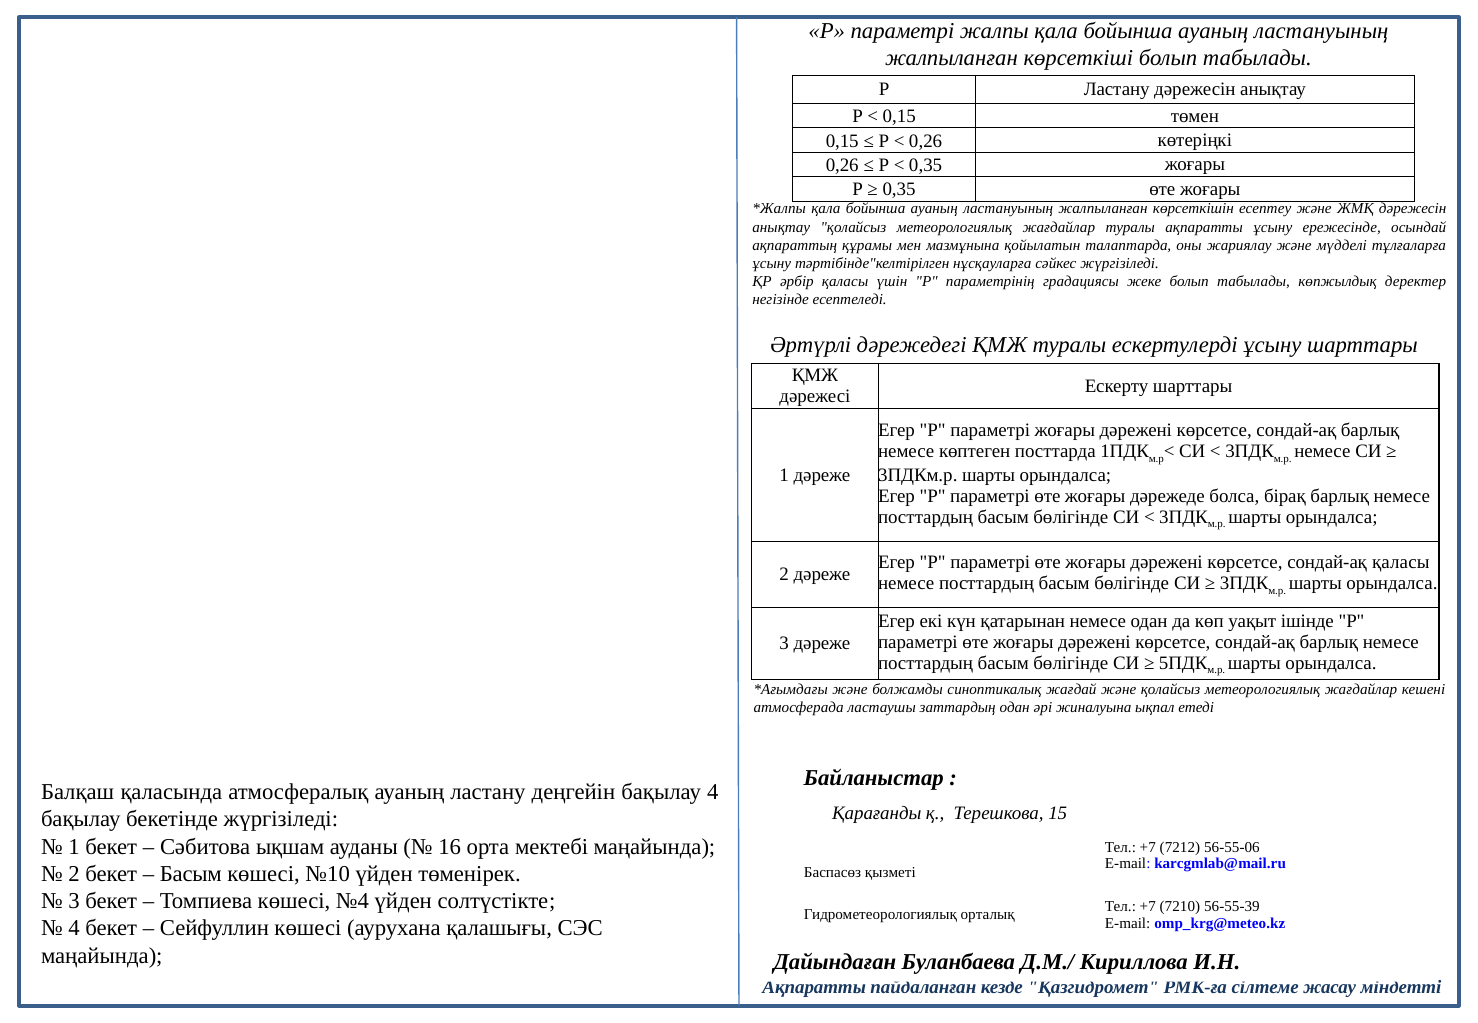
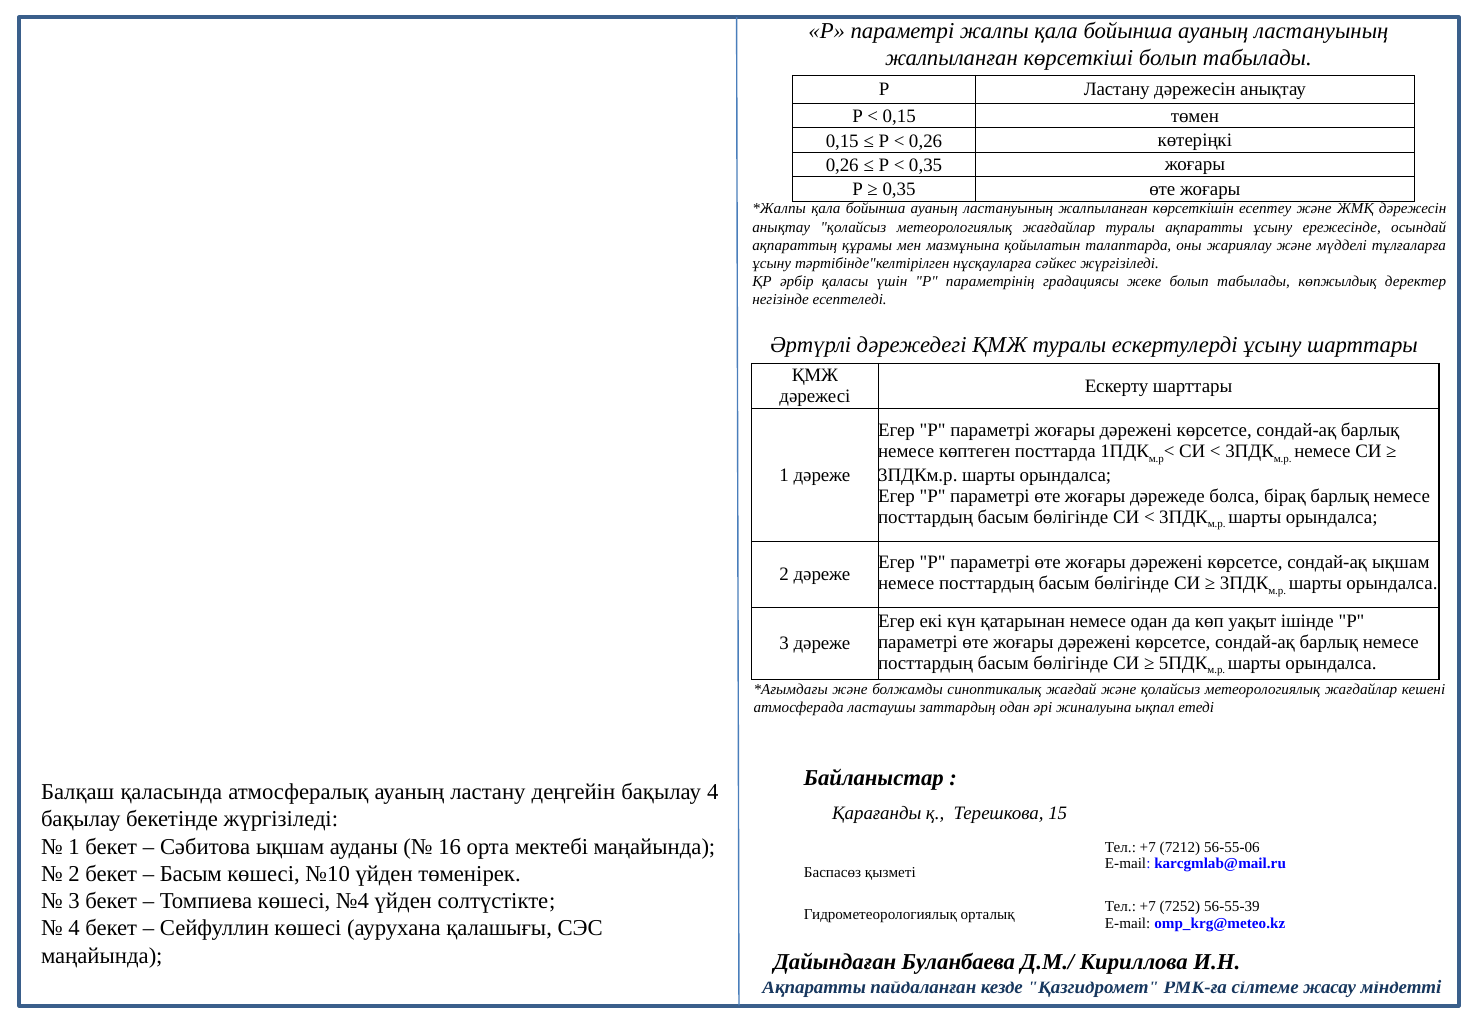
сондай-ақ қаласы: қаласы -> ықшам (1401, 563)
7210: 7210 -> 7252 (1180, 906)
